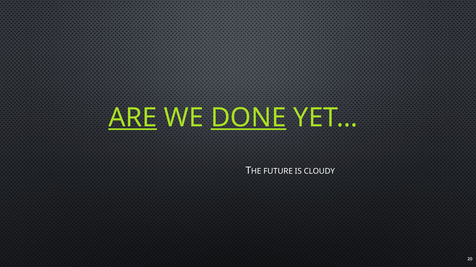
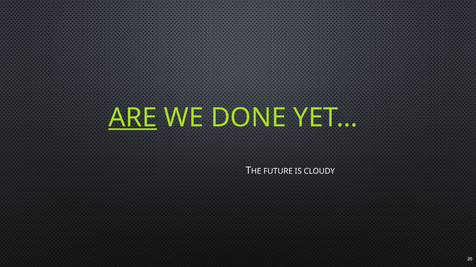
DONE underline: present -> none (249, 118)
